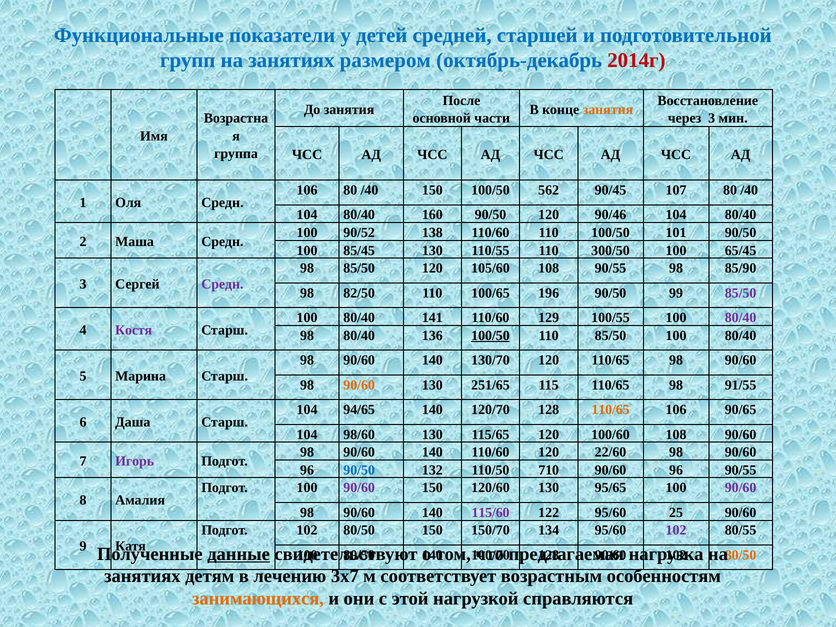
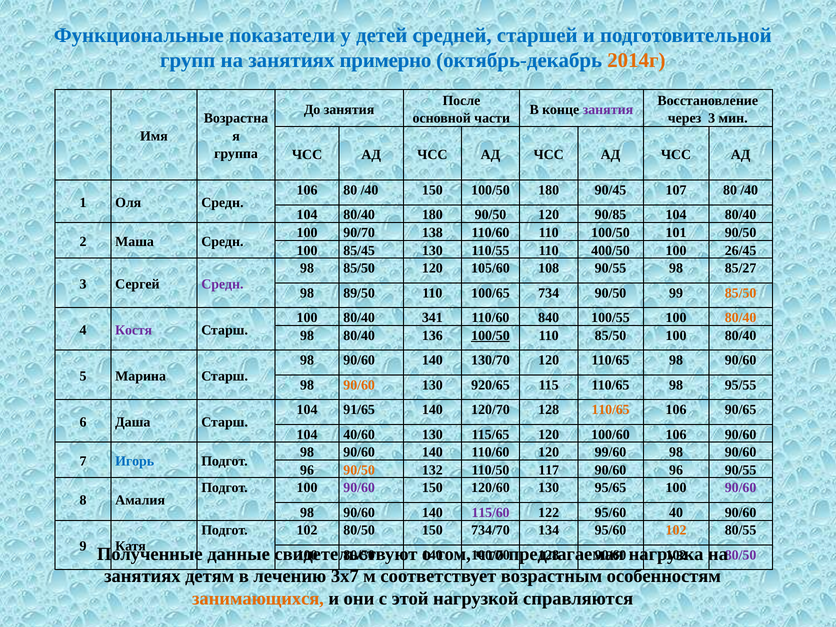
размером: размером -> примерно (385, 60)
2014г colour: red -> orange (636, 60)
занятия colour: orange -> purple (608, 109)
100/50 562: 562 -> 180 (549, 190)
80/40 160: 160 -> 180 (432, 215)
90/46: 90/46 -> 90/85 (611, 215)
90/52: 90/52 -> 90/70 (359, 233)
300/50: 300/50 -> 400/50 (610, 251)
65/45: 65/45 -> 26/45 (741, 251)
85/90: 85/90 -> 85/27 (741, 268)
82/50: 82/50 -> 89/50 (359, 293)
196: 196 -> 734 (549, 293)
85/50 colour: purple -> orange (741, 293)
141: 141 -> 341 (432, 318)
129: 129 -> 840 (549, 318)
80/40 colour: purple -> orange (741, 318)
251/65: 251/65 -> 920/65 (490, 385)
91/55: 91/55 -> 95/55 (741, 385)
94/65: 94/65 -> 91/65 (359, 410)
98/60: 98/60 -> 40/60 (359, 434)
100/60 108: 108 -> 106 (676, 434)
22/60: 22/60 -> 99/60 (611, 452)
Игорь colour: purple -> blue (135, 461)
90/50 colour: blue -> orange (359, 470)
710: 710 -> 117 (549, 470)
25: 25 -> 40 (676, 513)
150/70: 150/70 -> 734/70 (490, 530)
102 colour: purple -> orange (676, 530)
данные underline: present -> none (239, 554)
80/50 colour: orange -> purple (741, 555)
